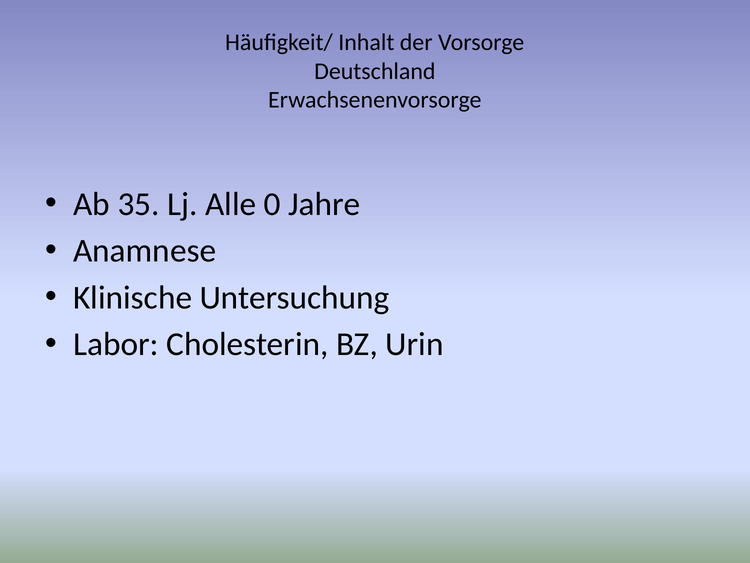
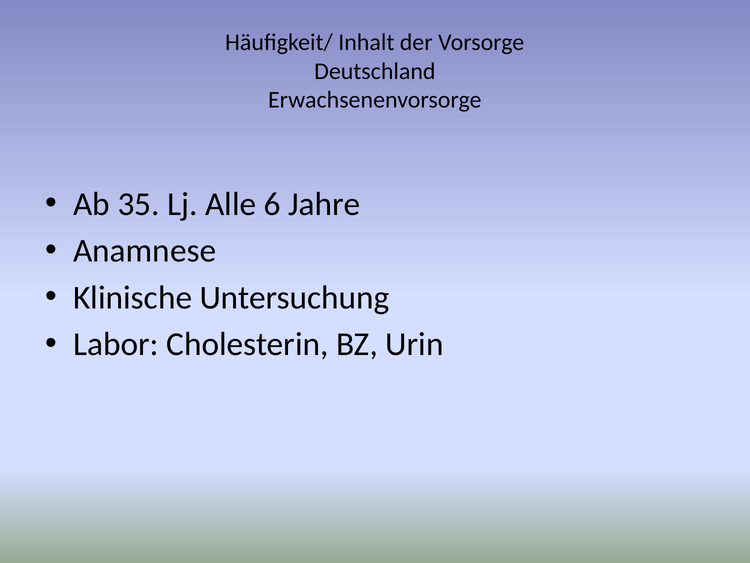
0: 0 -> 6 (272, 204)
